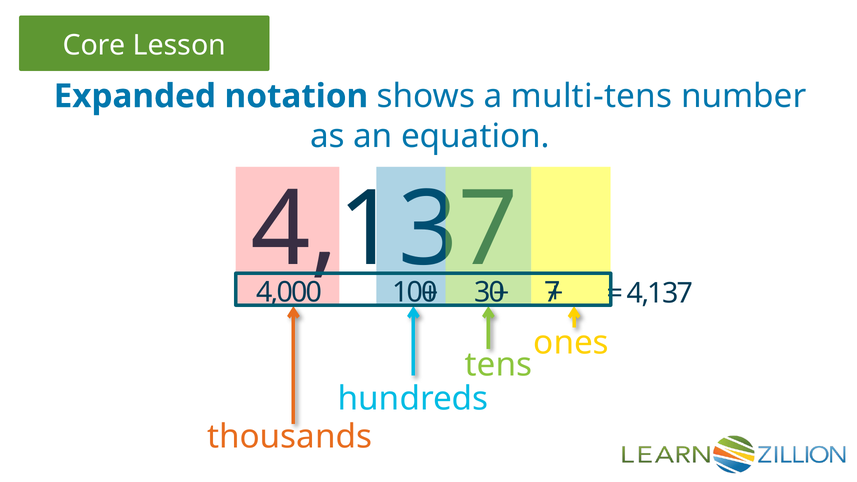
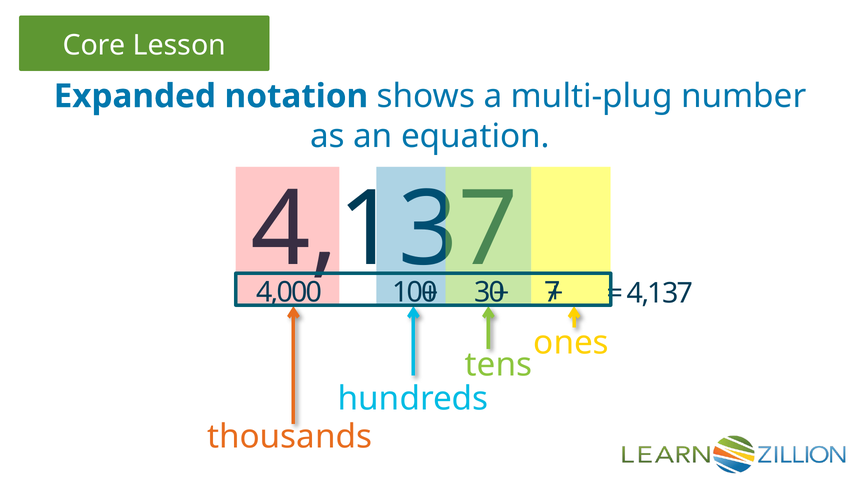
multi-tens: multi-tens -> multi-plug (592, 96)
